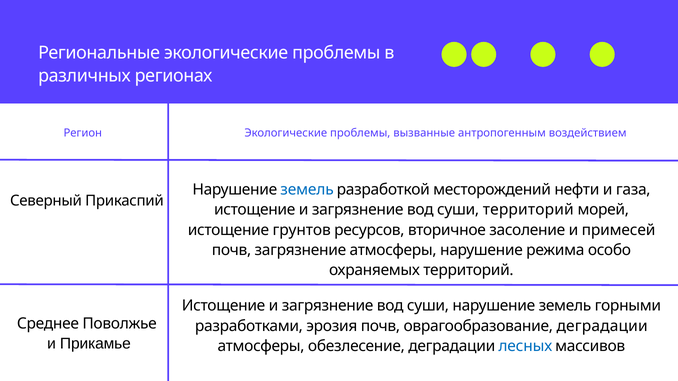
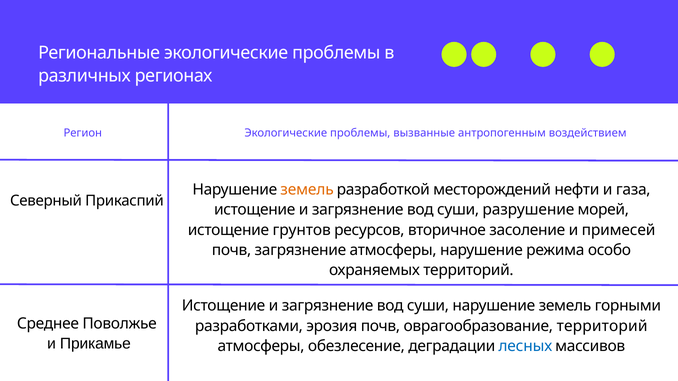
земель colour: blue -> orange (307, 190)
суши территорий: территорий -> разрушение (528, 210)
оврагообразование деградации: деградации -> территорий (602, 326)
